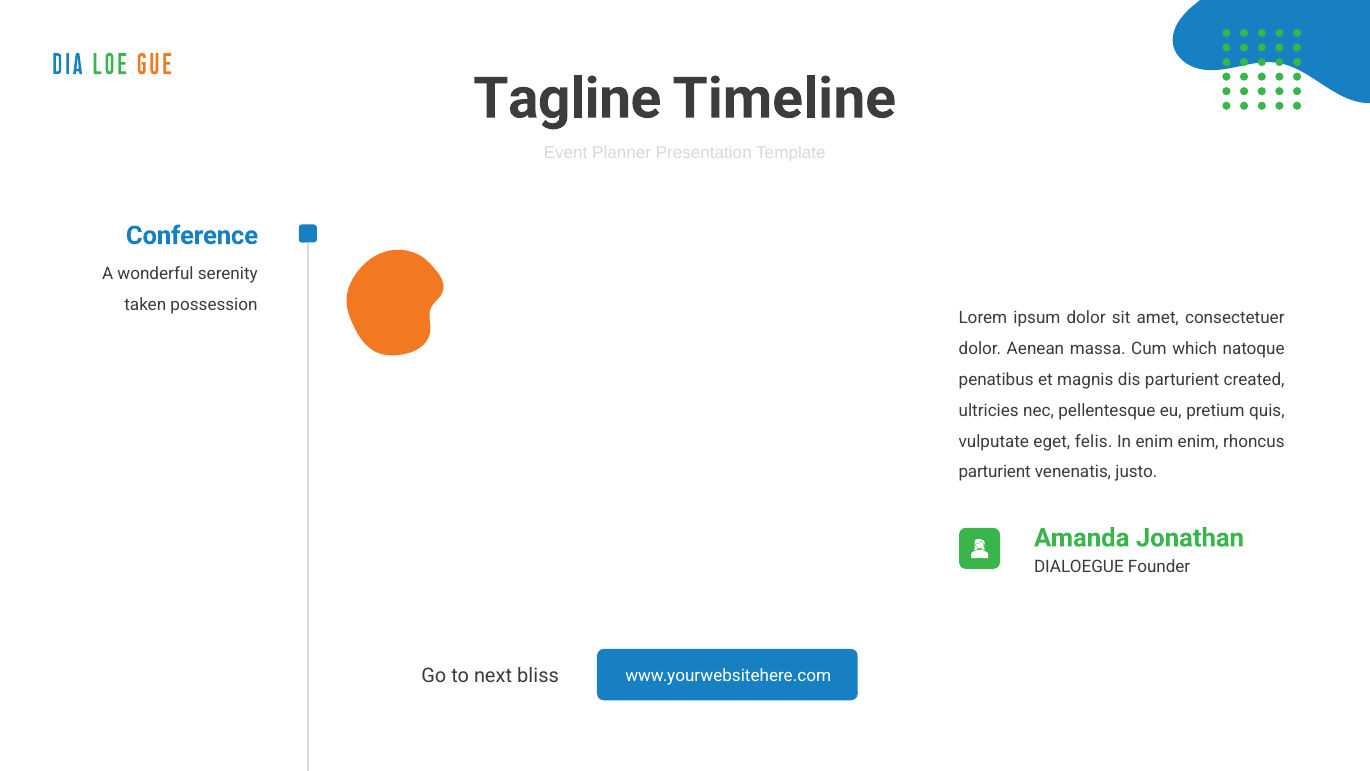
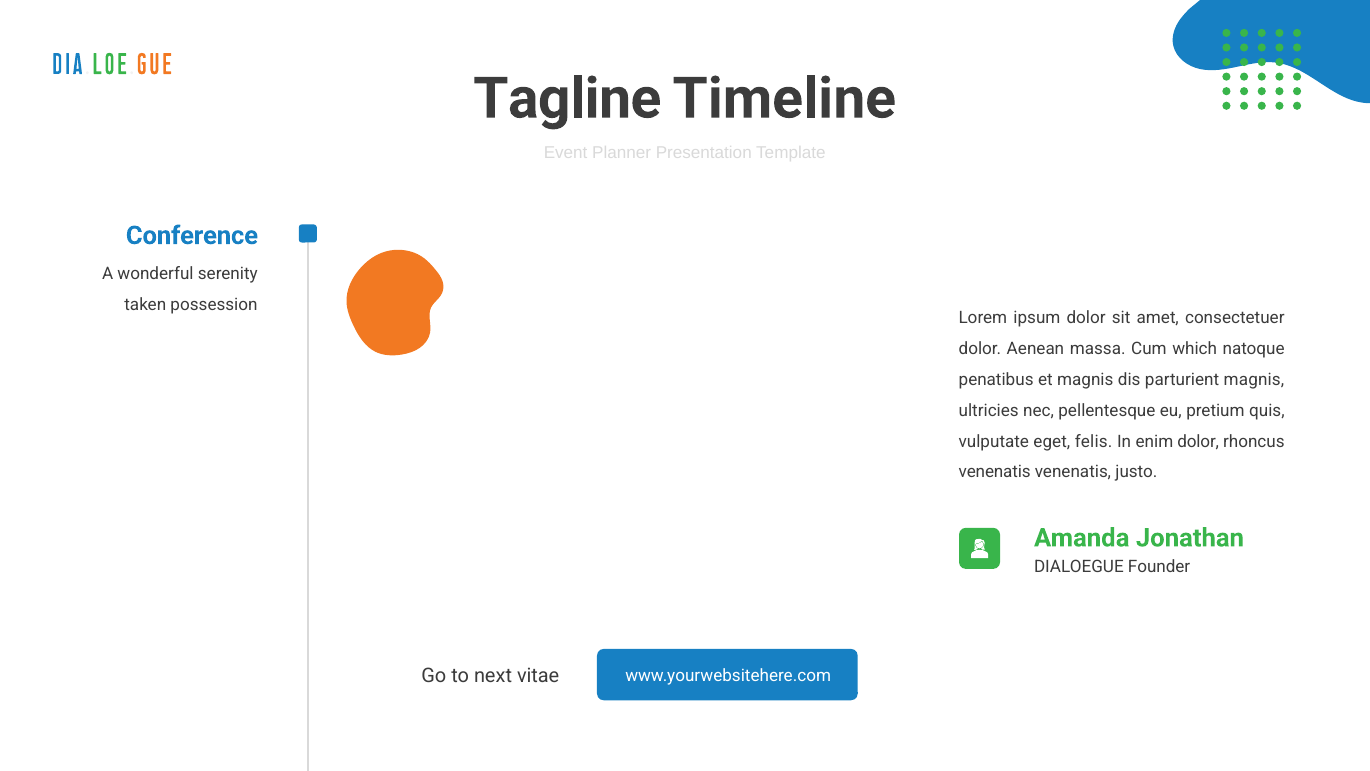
parturient created: created -> magnis (1254, 380)
enim enim: enim -> dolor (1198, 441)
parturient: parturient -> venenatis (995, 472)
bliss: bliss -> vitae (538, 676)
